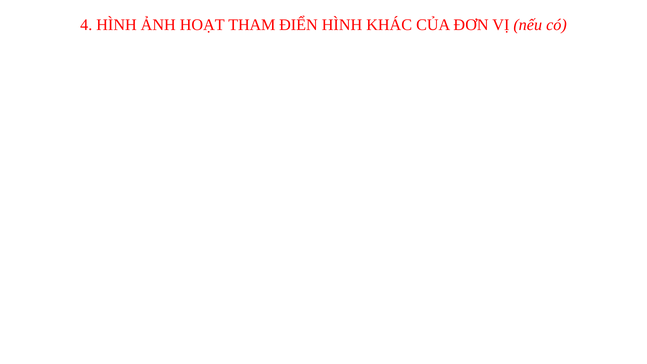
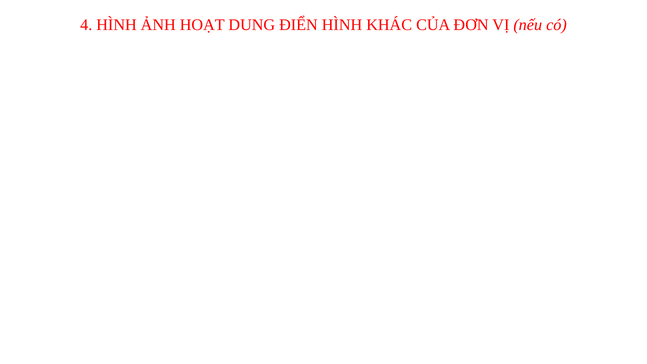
THAM: THAM -> DUNG (252, 25)
